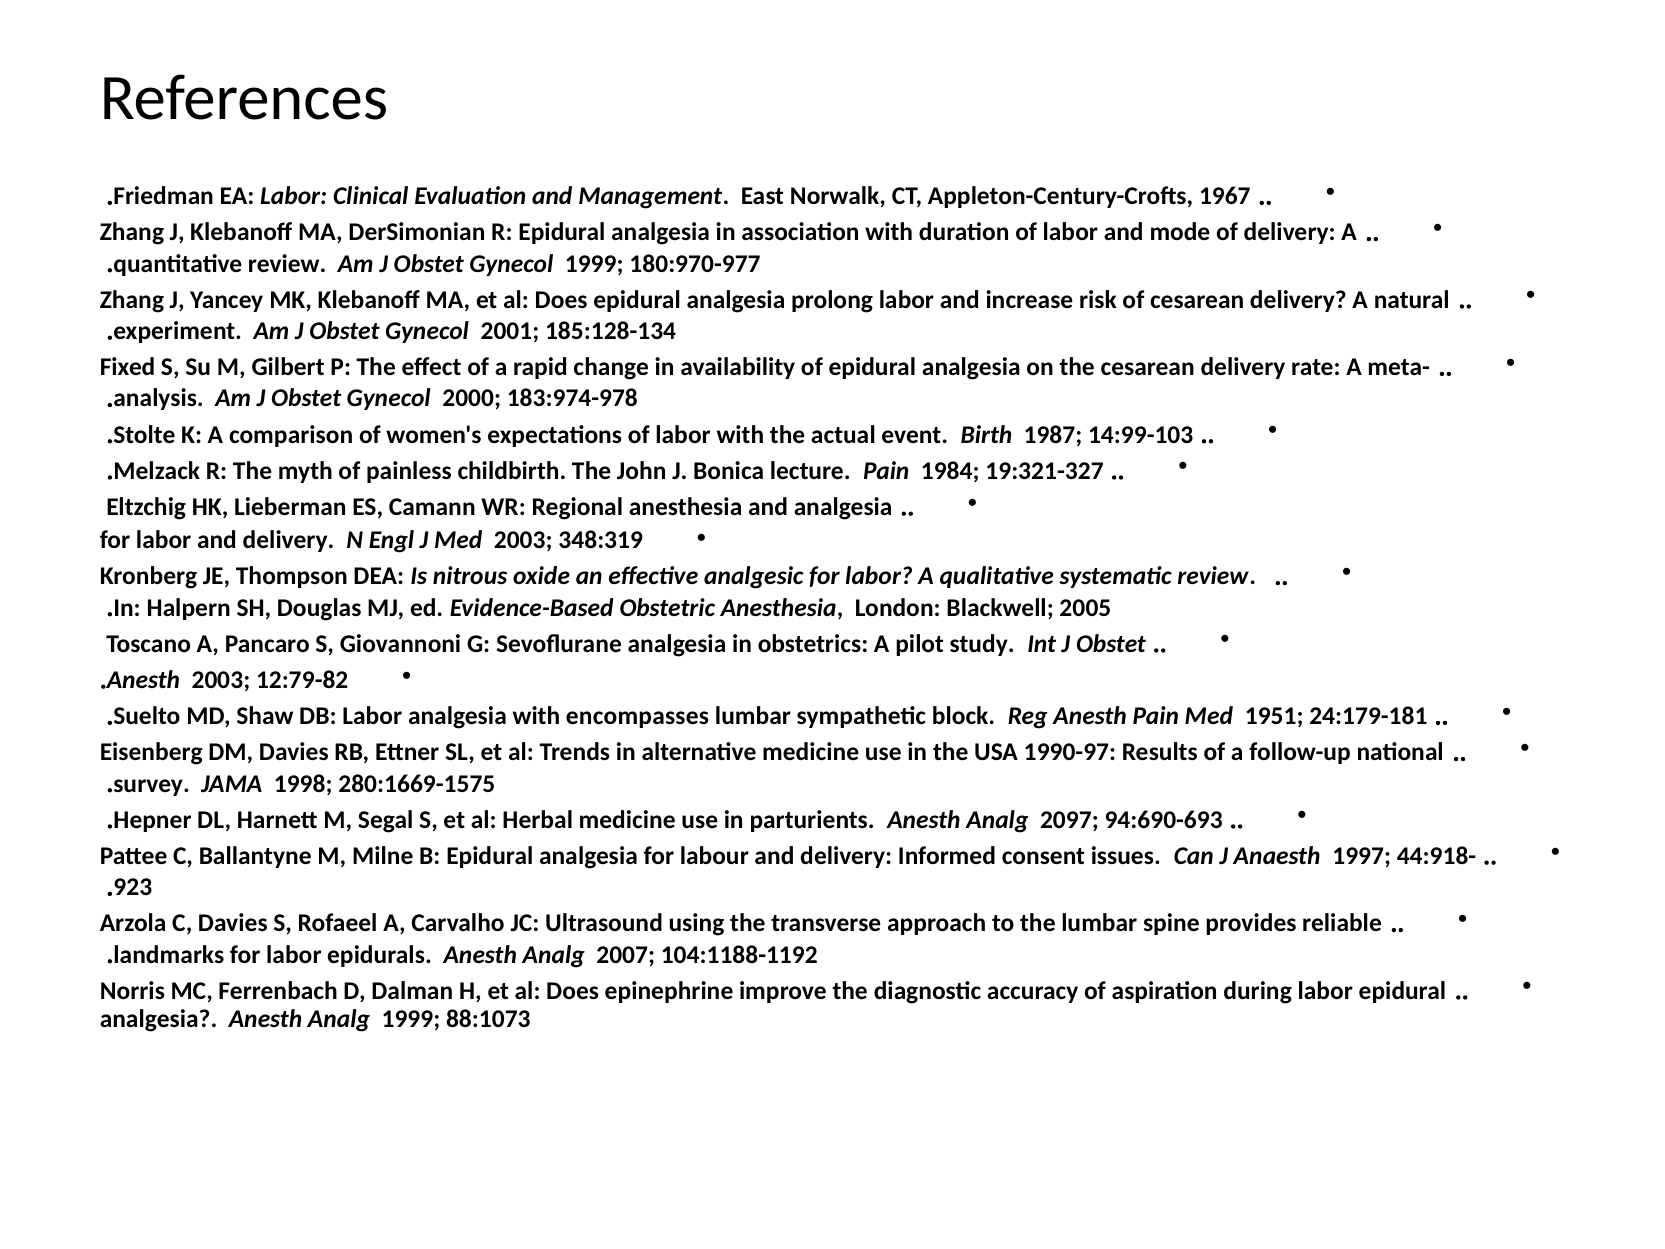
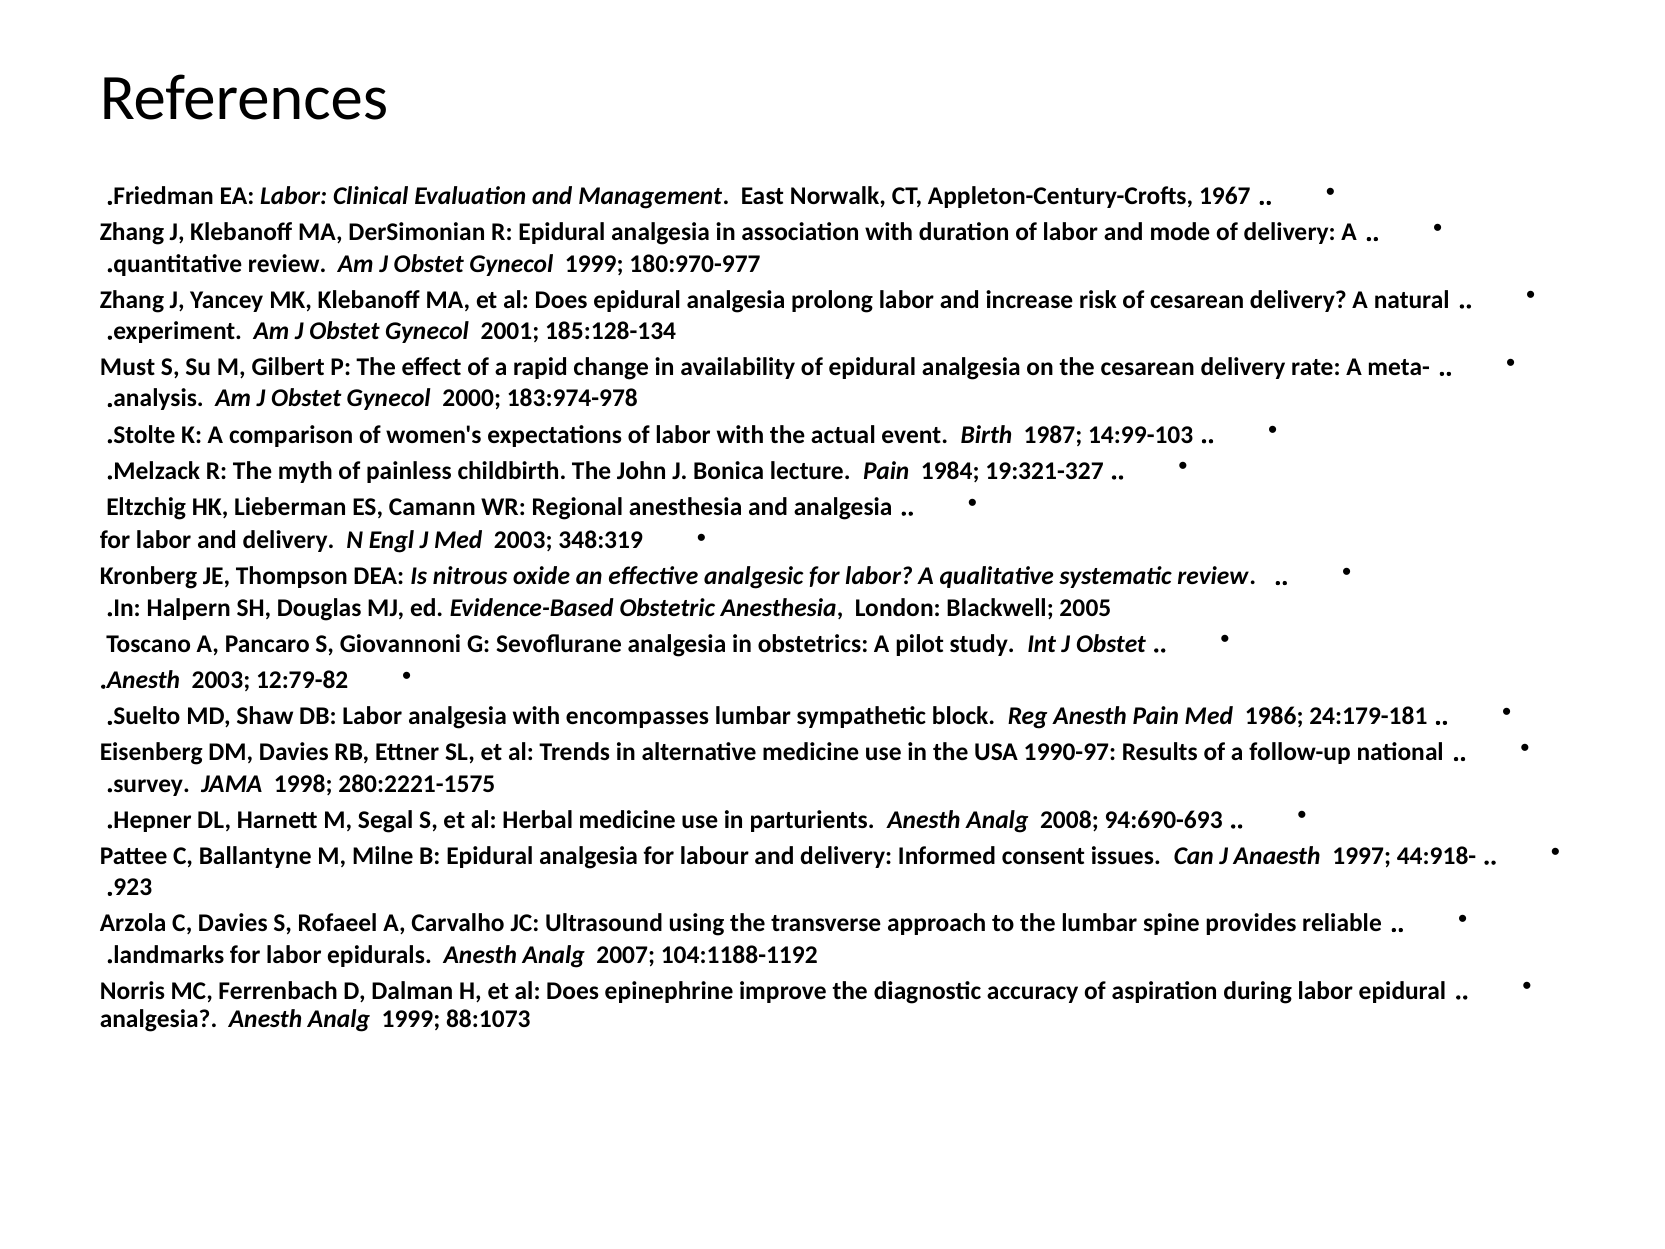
Fixed: Fixed -> Must (127, 367)
1951: 1951 -> 1986 (1274, 716)
280:1669-1575: 280:1669-1575 -> 280:2221-1575 (417, 784)
2097: 2097 -> 2008 (1069, 820)
